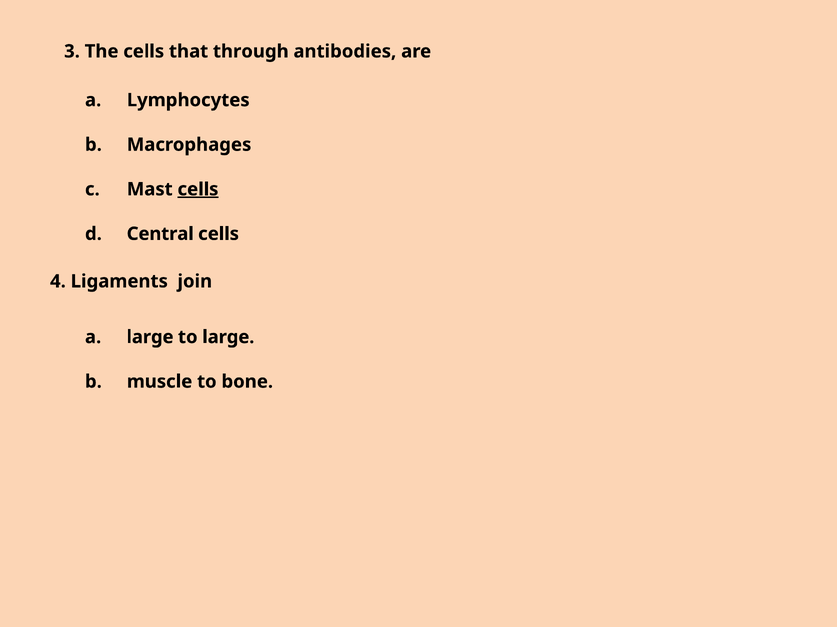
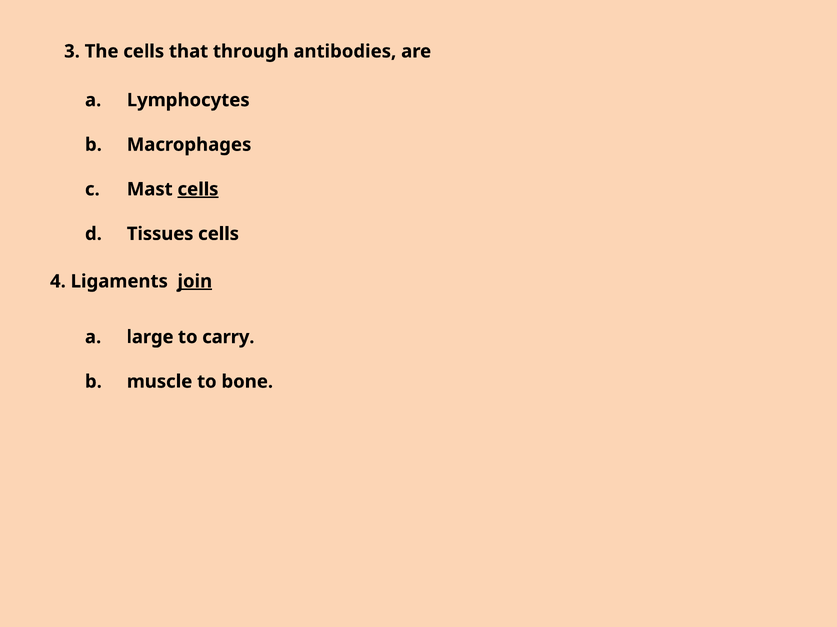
Central: Central -> Tissues (160, 234)
join underline: none -> present (195, 282)
to large: large -> carry (228, 337)
